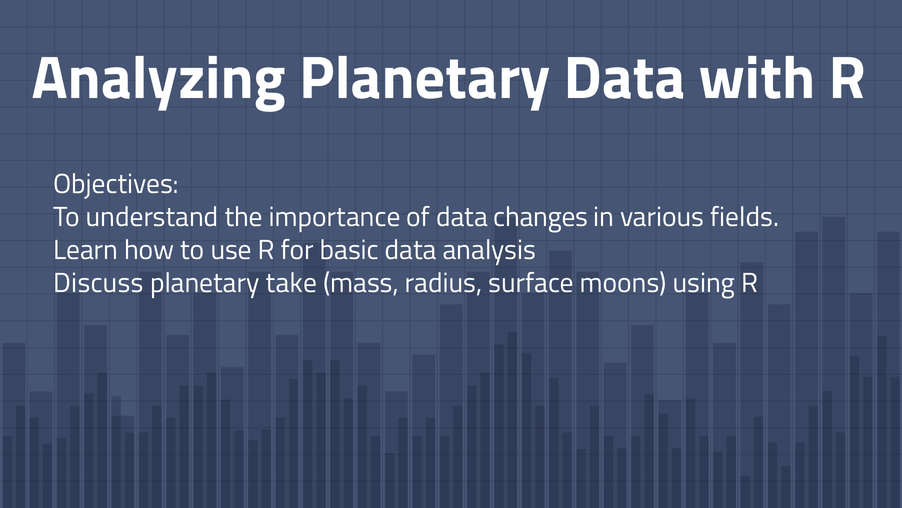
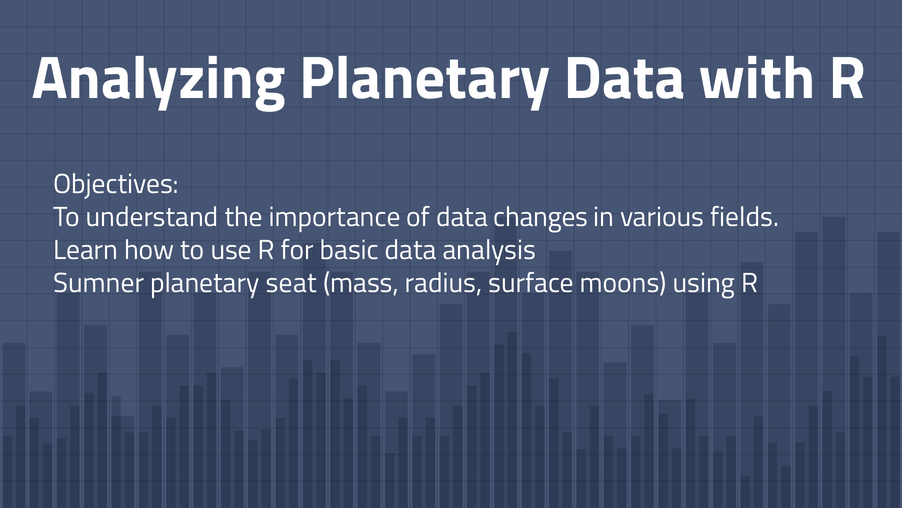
Discuss: Discuss -> Sumner (99, 283)
take: take -> seat (291, 283)
